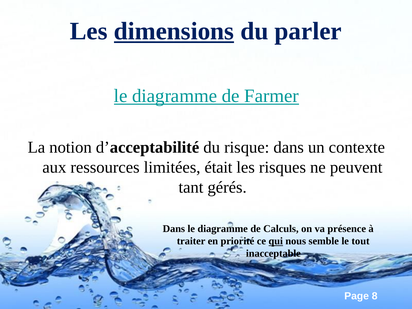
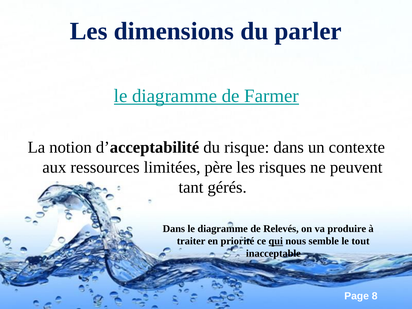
dimensions underline: present -> none (174, 31)
était: était -> père (218, 167)
Calculs: Calculs -> Relevés (281, 229)
présence: présence -> produire (347, 229)
